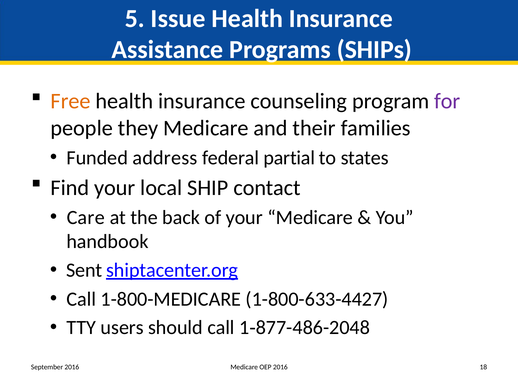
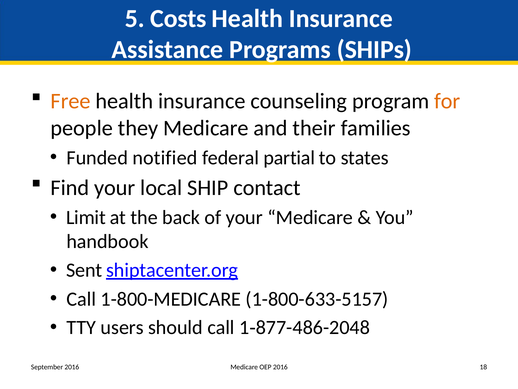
Issue: Issue -> Costs (178, 19)
for colour: purple -> orange (447, 101)
address: address -> notified (165, 157)
Care: Care -> Limit (86, 217)
1-800-633-4427: 1-800-633-4427 -> 1-800-633-5157 (317, 299)
